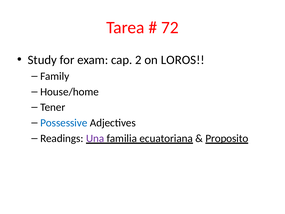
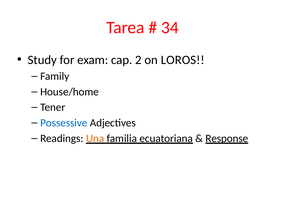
72: 72 -> 34 (170, 28)
Una colour: purple -> orange (95, 138)
Proposito: Proposito -> Response (227, 138)
